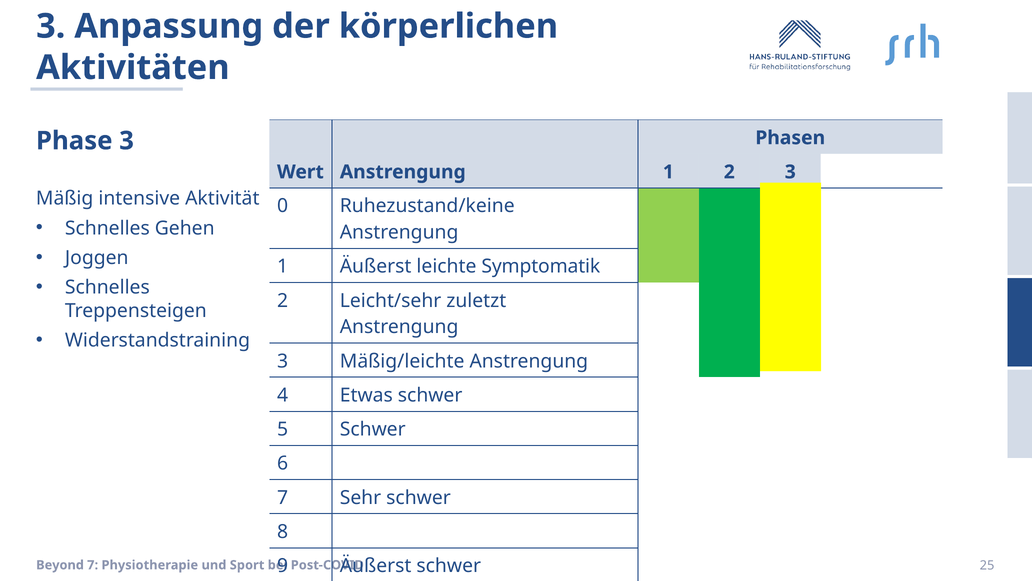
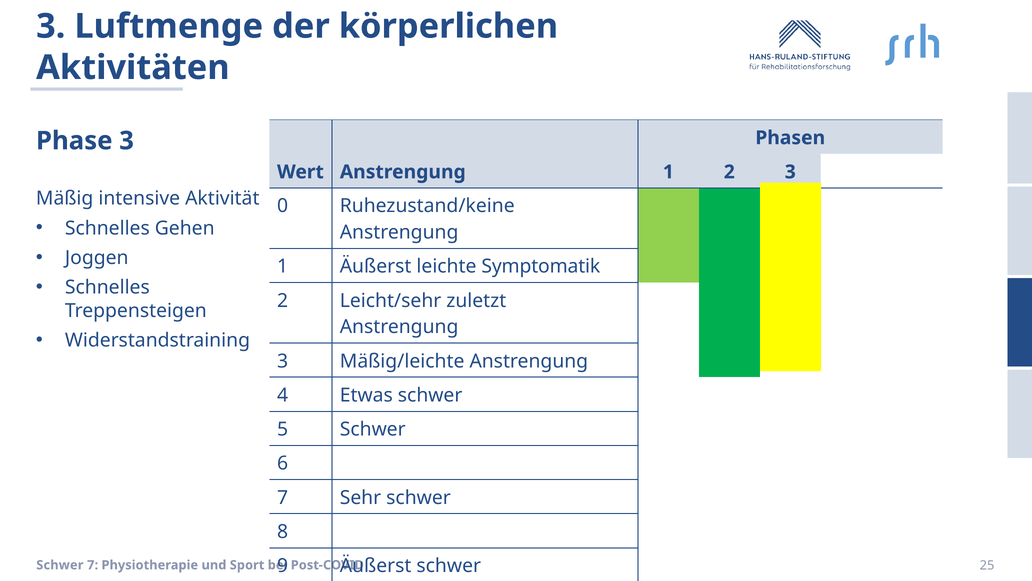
Anpassung: Anpassung -> Luftmenge (169, 26)
Beyond: Beyond -> Schwer (60, 565)
